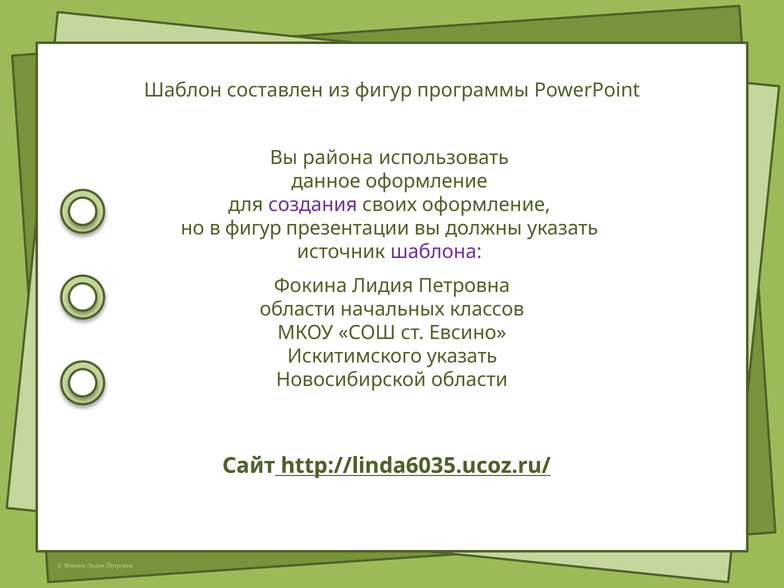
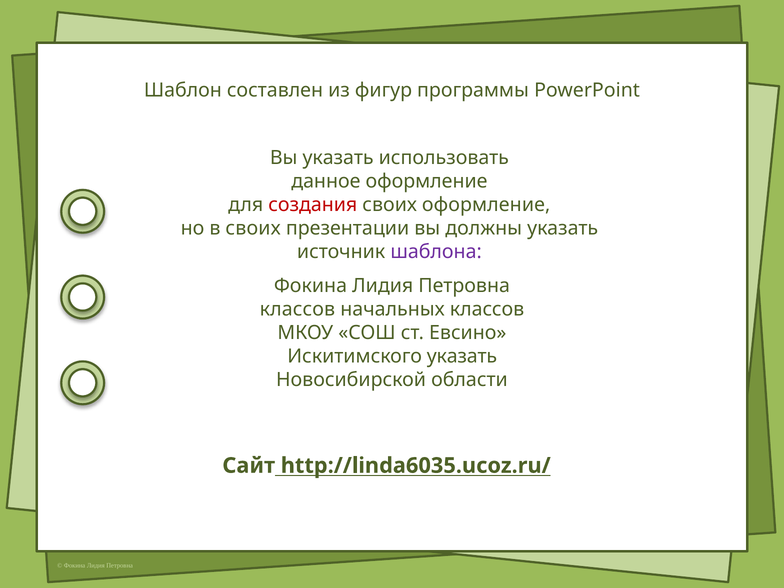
Вы района: района -> указать (338, 158)
создания colour: purple -> red (313, 205)
в фигур: фигур -> своих (253, 228)
области: области -> классов (297, 309)
